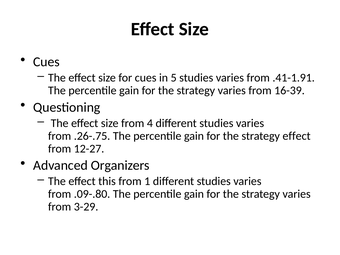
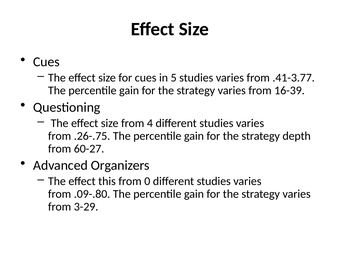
.41-1.91: .41-1.91 -> .41-3.77 (294, 78)
strategy effect: effect -> depth (297, 136)
12-27: 12-27 -> 60-27 (89, 149)
1: 1 -> 0 (147, 181)
